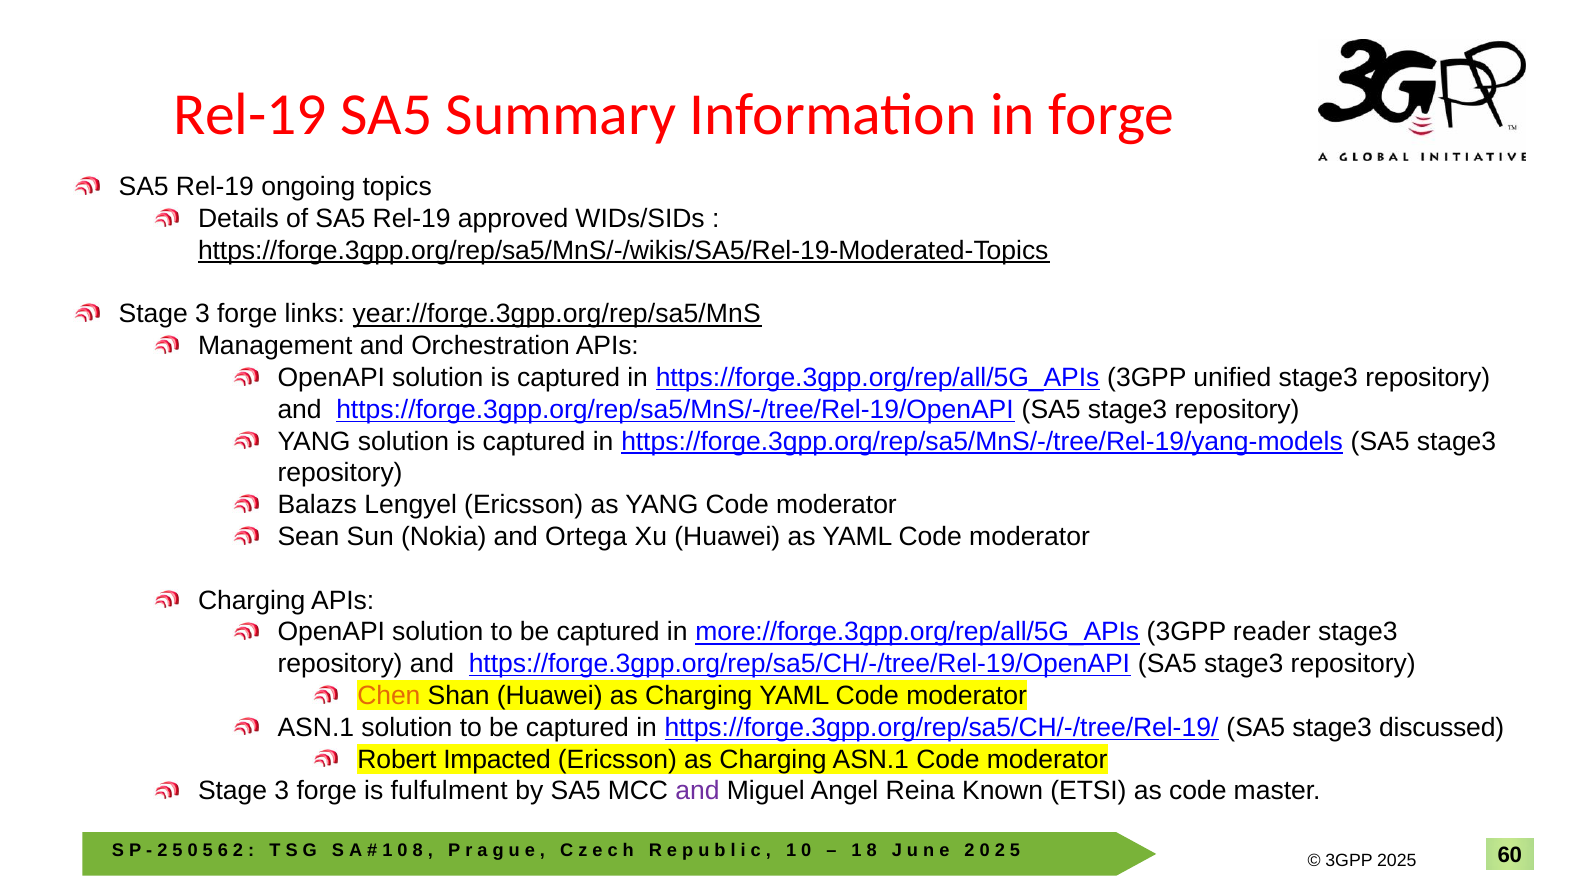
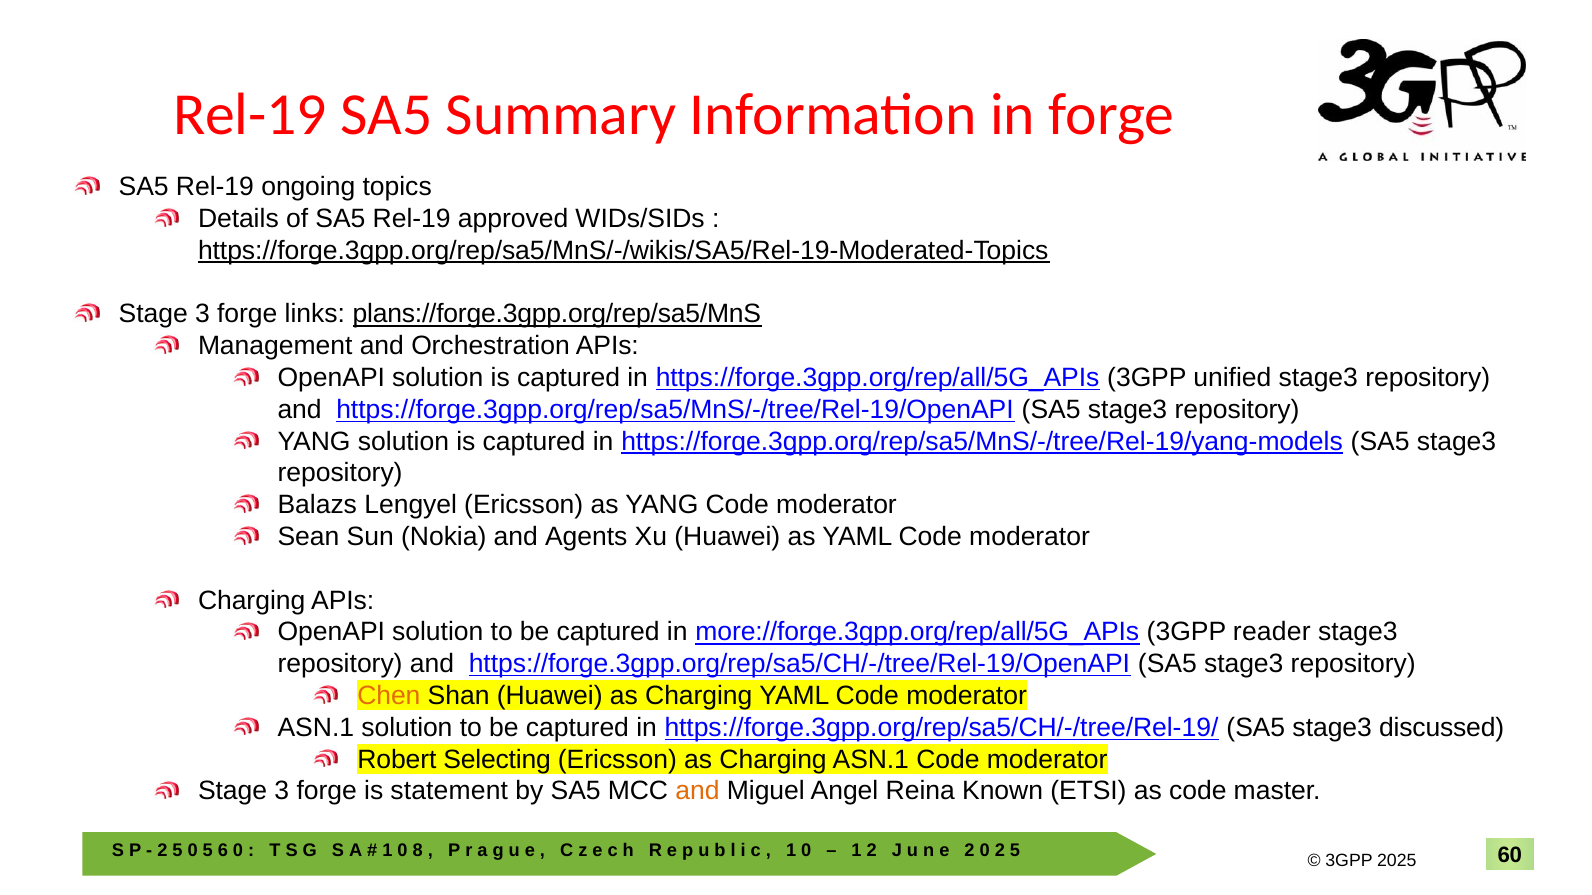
year://forge.3gpp.org/rep/sa5/MnS: year://forge.3gpp.org/rep/sa5/MnS -> plans://forge.3gpp.org/rep/sa5/MnS (557, 314)
Ortega: Ortega -> Agents (586, 537)
Impacted: Impacted -> Selecting (497, 760)
fulfulment: fulfulment -> statement (449, 792)
and colour: purple -> orange (698, 792)
2: 2 -> 0 (238, 851)
8: 8 -> 2 (872, 851)
